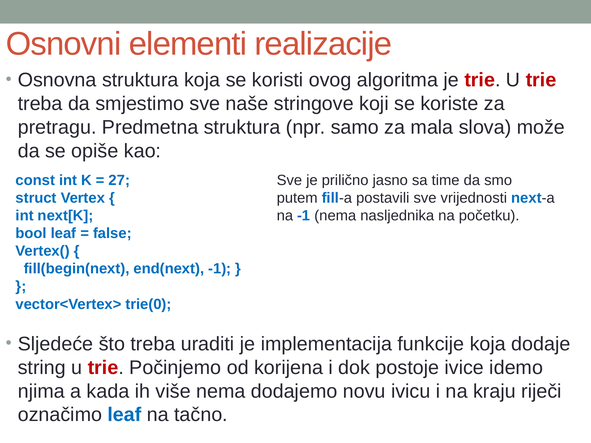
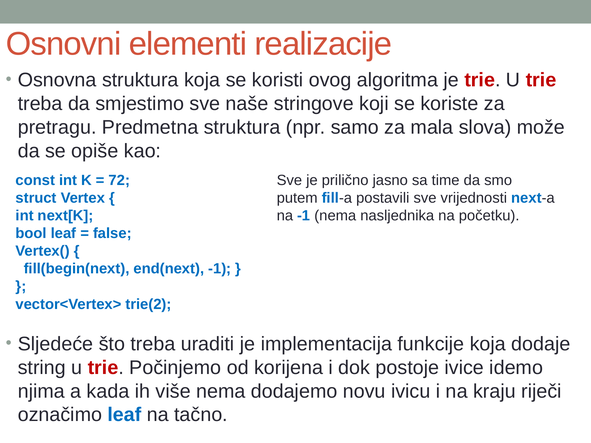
27: 27 -> 72 (119, 180)
trie(0: trie(0 -> trie(2 (149, 304)
